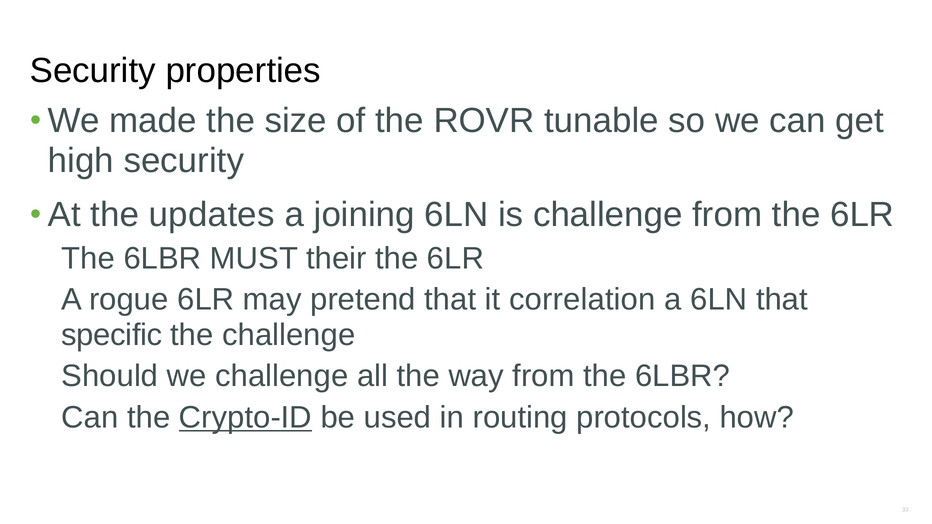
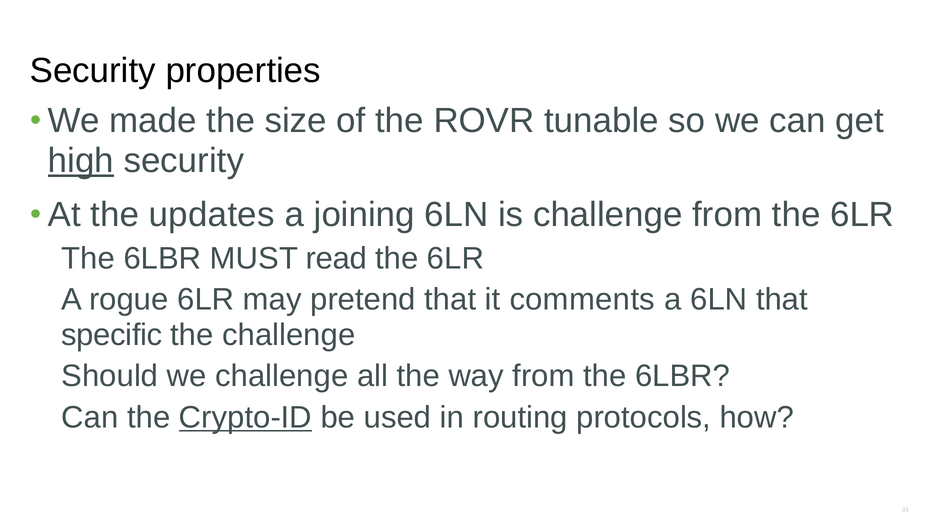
high underline: none -> present (81, 161)
their: their -> read (337, 259)
correlation: correlation -> comments (582, 300)
